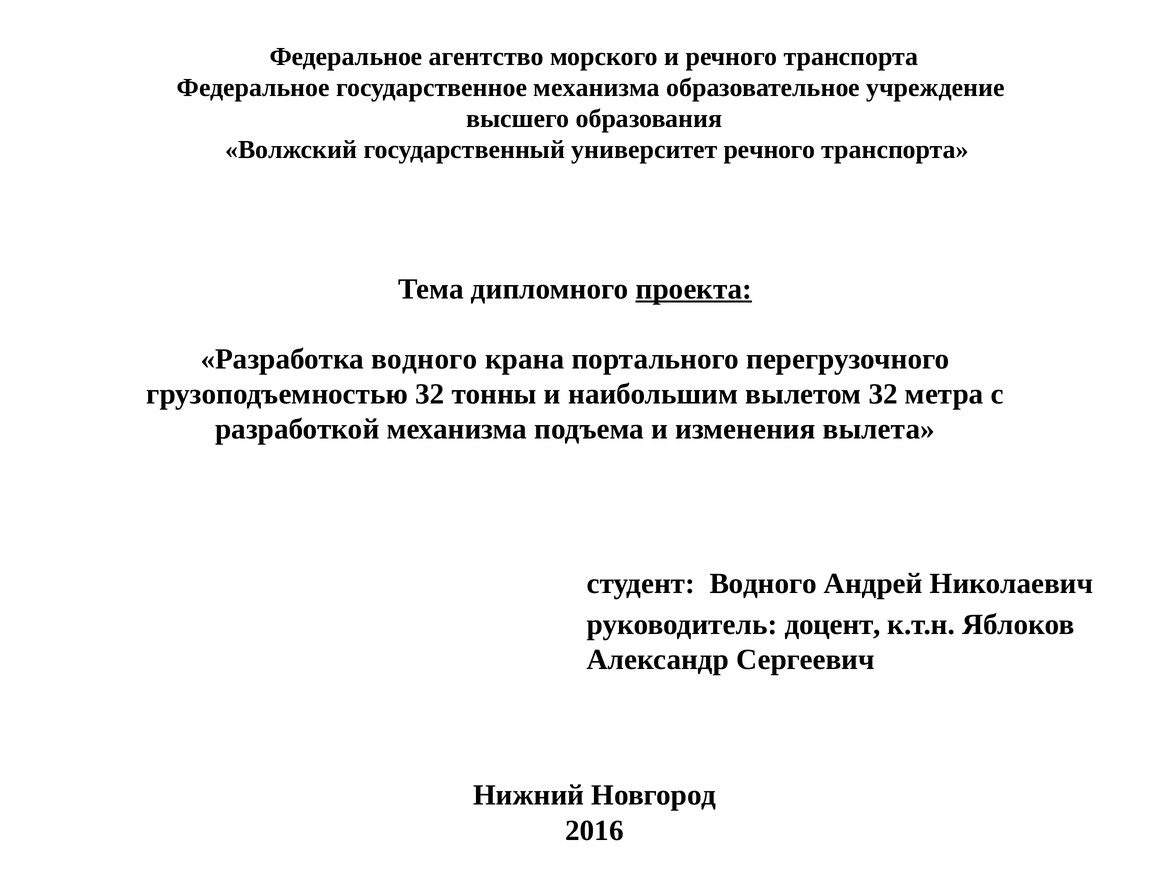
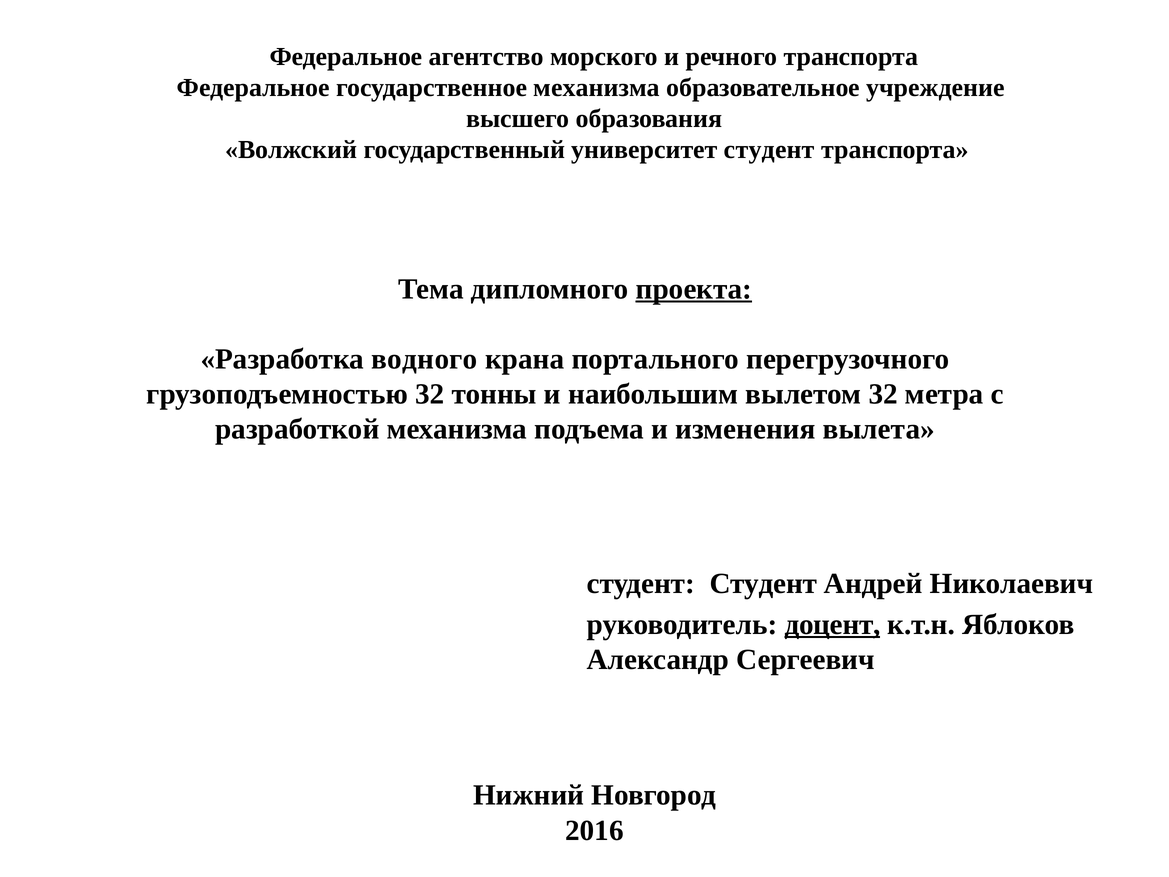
университет речного: речного -> студент (769, 150)
студент Водного: Водного -> Студент (763, 583)
доцент underline: none -> present (832, 624)
